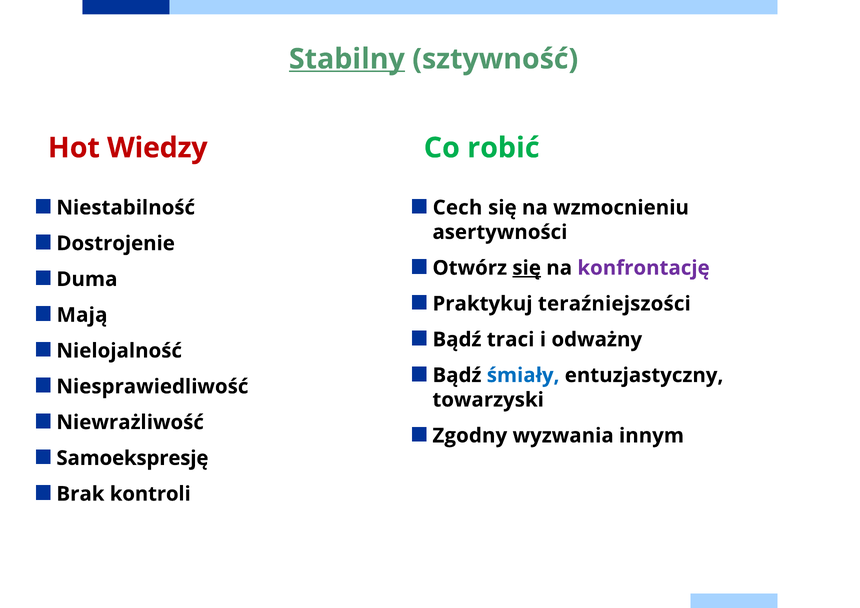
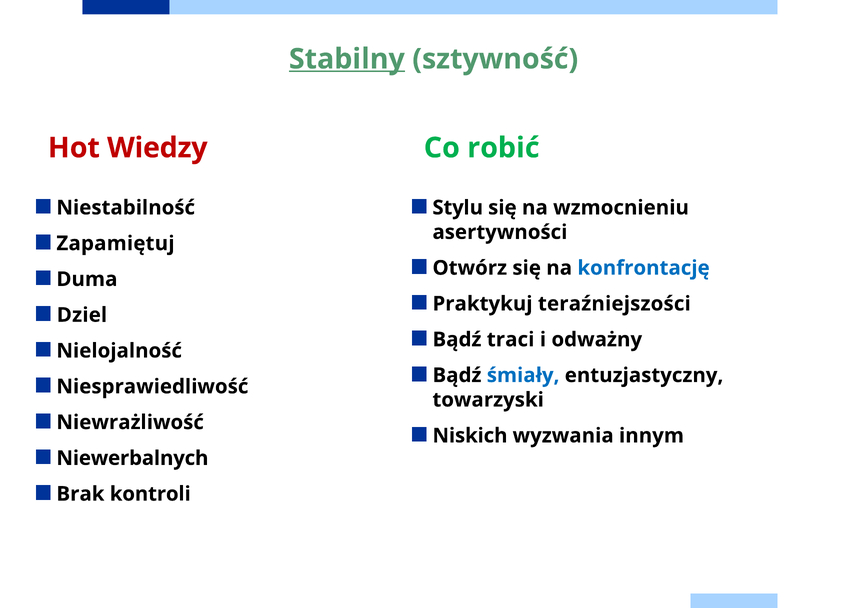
Cech: Cech -> Stylu (458, 208)
Dostrojenie: Dostrojenie -> Zapamiętuj (115, 243)
się underline: present -> none (527, 268)
konfrontację colour: purple -> blue (644, 268)
Mają: Mają -> Dziel (82, 315)
Zgodny: Zgodny -> Niskich (470, 436)
Samoekspresję: Samoekspresję -> Niewerbalnych (132, 458)
